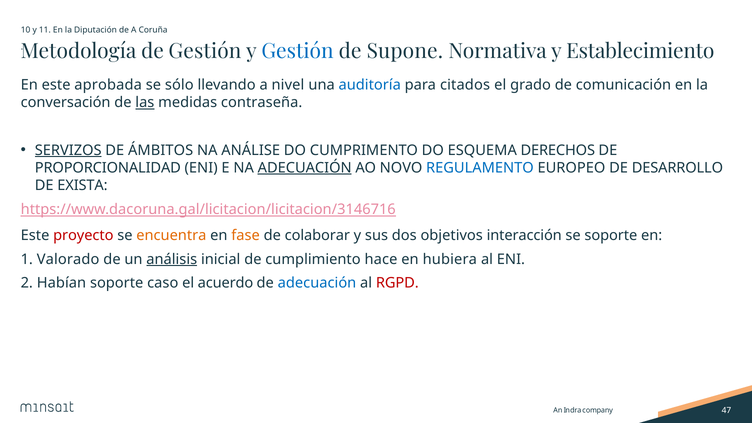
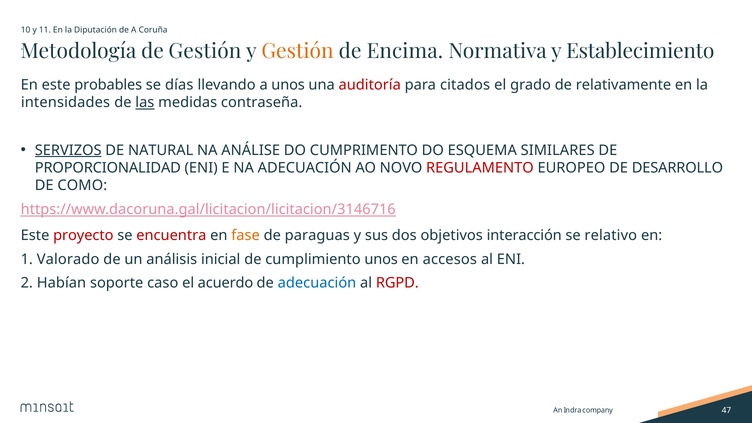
Gestión colour: blue -> orange (297, 51)
Supone: Supone -> Encima (405, 51)
aprobada: aprobada -> probables (108, 85)
sólo: sólo -> días (179, 85)
a nivel: nivel -> unos (288, 85)
auditoría colour: blue -> red (370, 85)
comunicación: comunicación -> relativamente (623, 85)
conversación: conversación -> intensidades (66, 103)
ÁMBITOS: ÁMBITOS -> NATURAL (161, 150)
DERECHOS: DERECHOS -> SIMILARES (558, 150)
ADECUACIÓN underline: present -> none (305, 168)
REGULAMENTO colour: blue -> red (480, 168)
EXISTA: EXISTA -> COMO (82, 185)
encuentra colour: orange -> red (171, 235)
colaborar: colaborar -> paraguas (317, 235)
se soporte: soporte -> relativo (611, 235)
análisis underline: present -> none (172, 259)
cumplimiento hace: hace -> unos (381, 259)
hubiera: hubiera -> accesos (450, 259)
